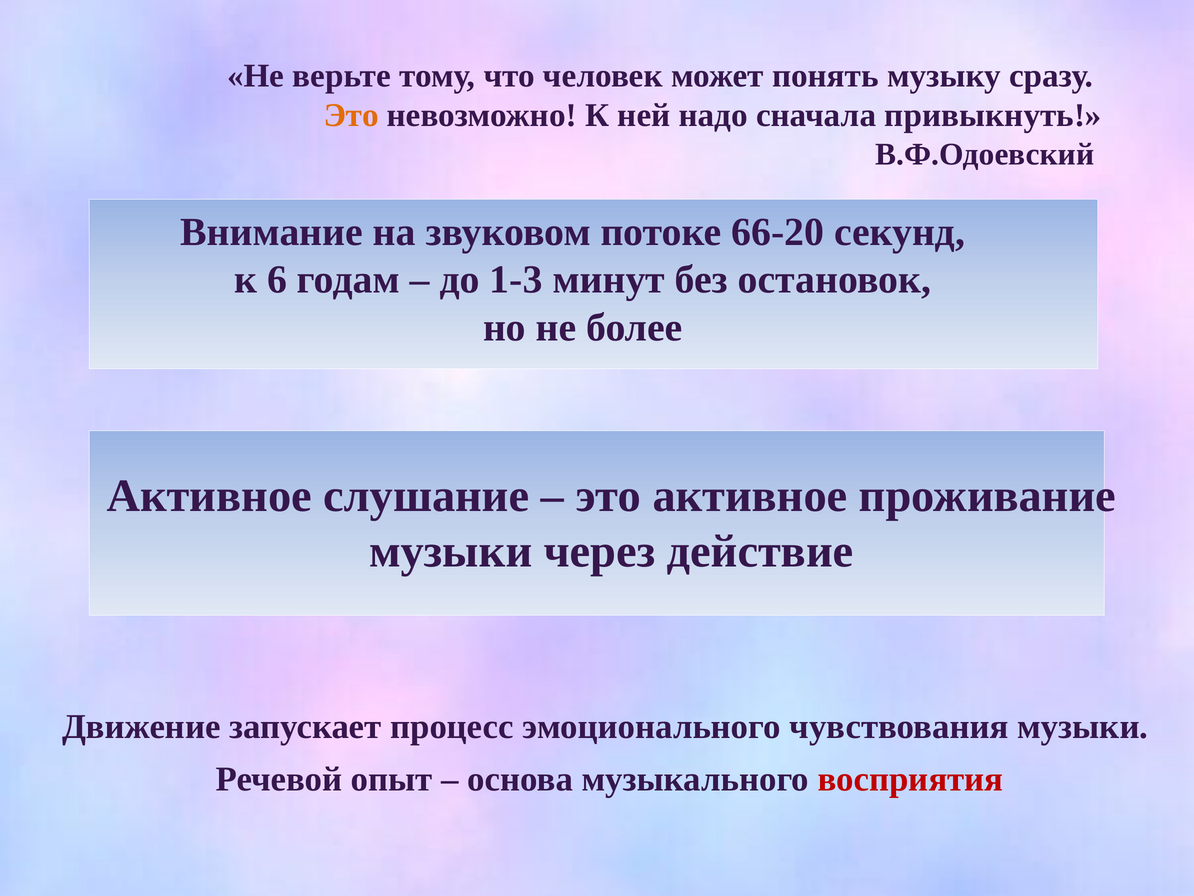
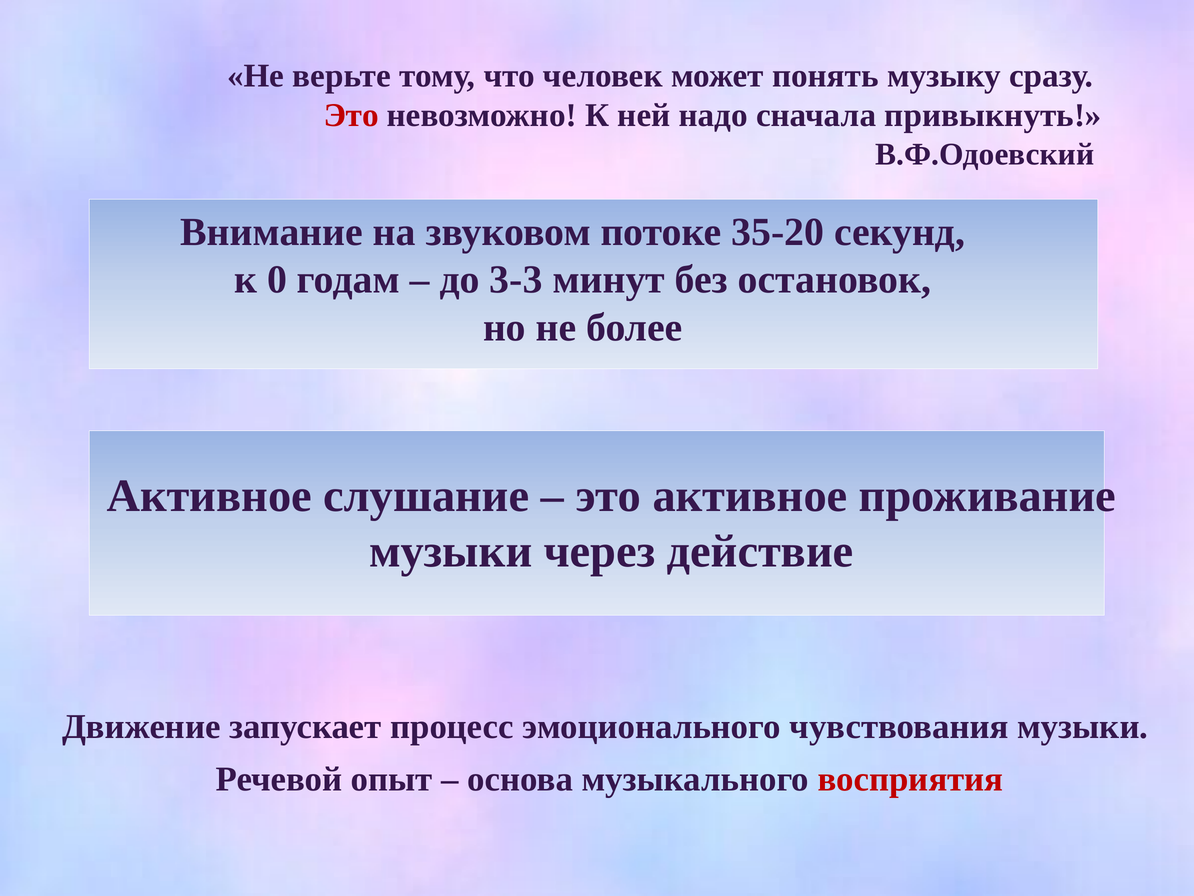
Это colour: orange -> red (351, 115)
66-20: 66-20 -> 35-20 (778, 232)
6: 6 -> 0 (277, 279)
1-3: 1-3 -> 3-3 (516, 279)
